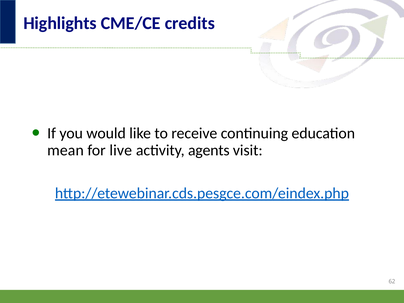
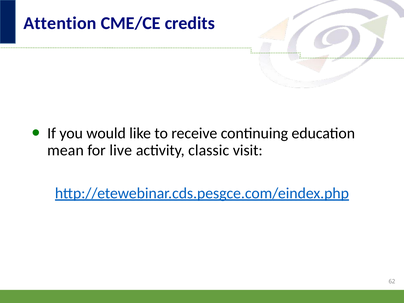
Highlights: Highlights -> Attention (60, 23)
agents: agents -> classic (209, 150)
